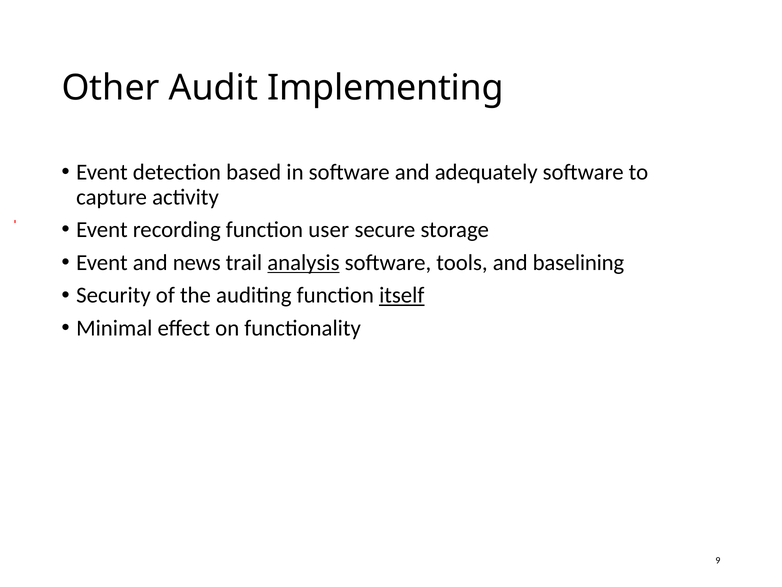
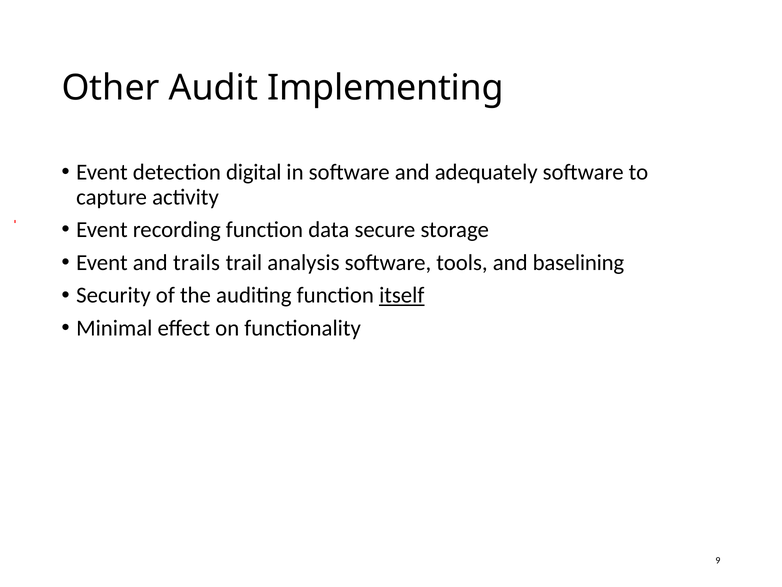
based: based -> digital (254, 172)
user: user -> data (329, 230)
news: news -> trails (197, 262)
analysis underline: present -> none (303, 262)
